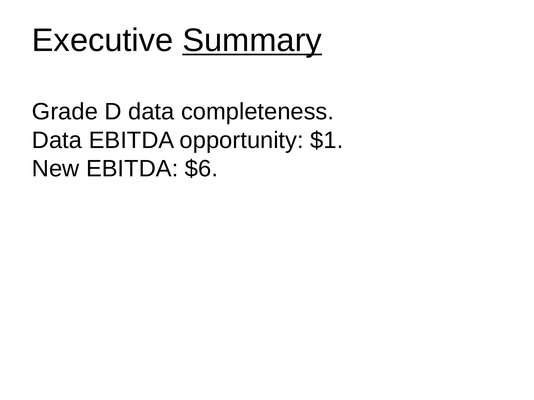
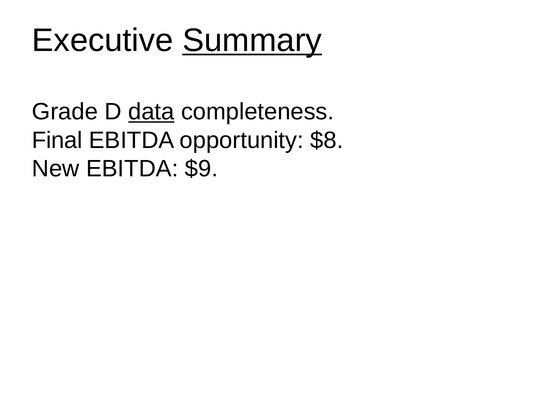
data underline: none -> present (151, 112)
Data: Data -> Final (57, 140)
$1: $1 -> $8 (327, 140)
$6: $6 -> $9 (201, 169)
